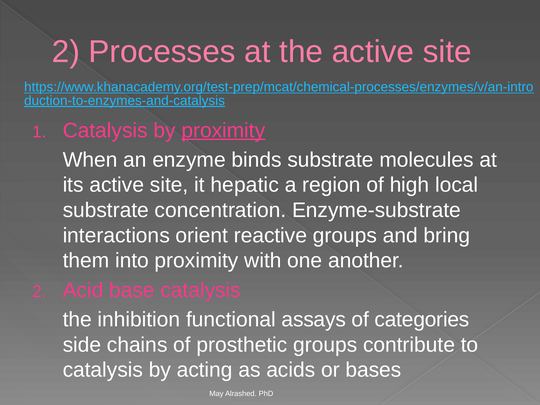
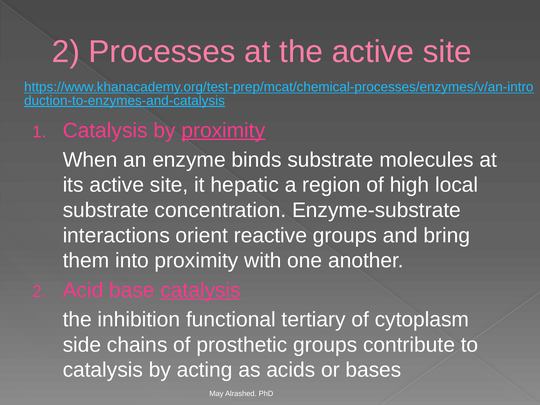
catalysis underline: none -> present (201, 290)
assays: assays -> tertiary (314, 320)
categories: categories -> cytoplasm (422, 320)
